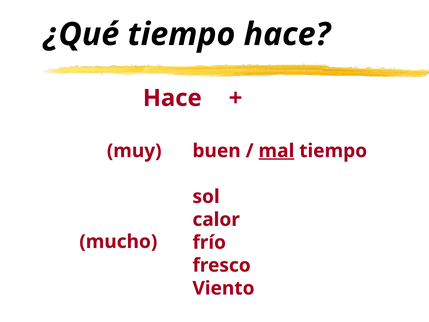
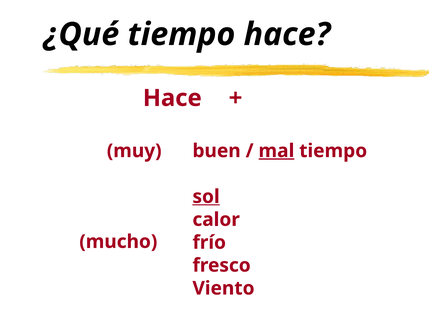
sol underline: none -> present (206, 197)
